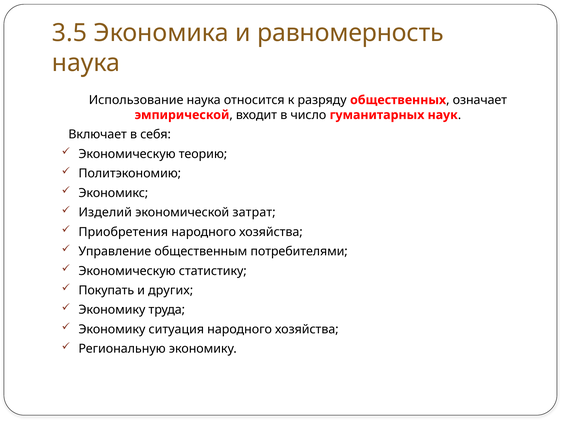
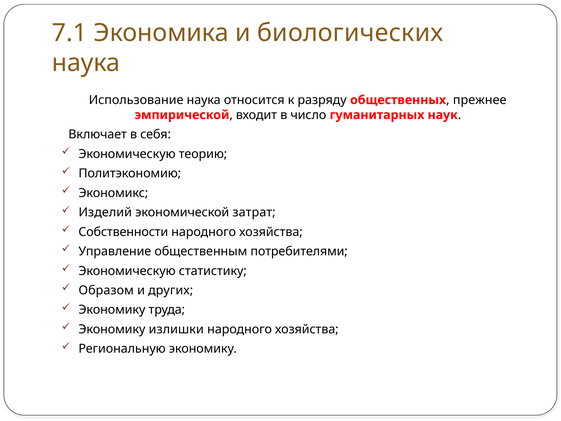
3.5: 3.5 -> 7.1 (69, 33)
равномерность: равномерность -> биологических (350, 33)
означает: означает -> прежнее (480, 100)
Приобретения: Приобретения -> Собственности (123, 232)
Покупать: Покупать -> Образом (106, 290)
ситуация: ситуация -> излишки (176, 329)
